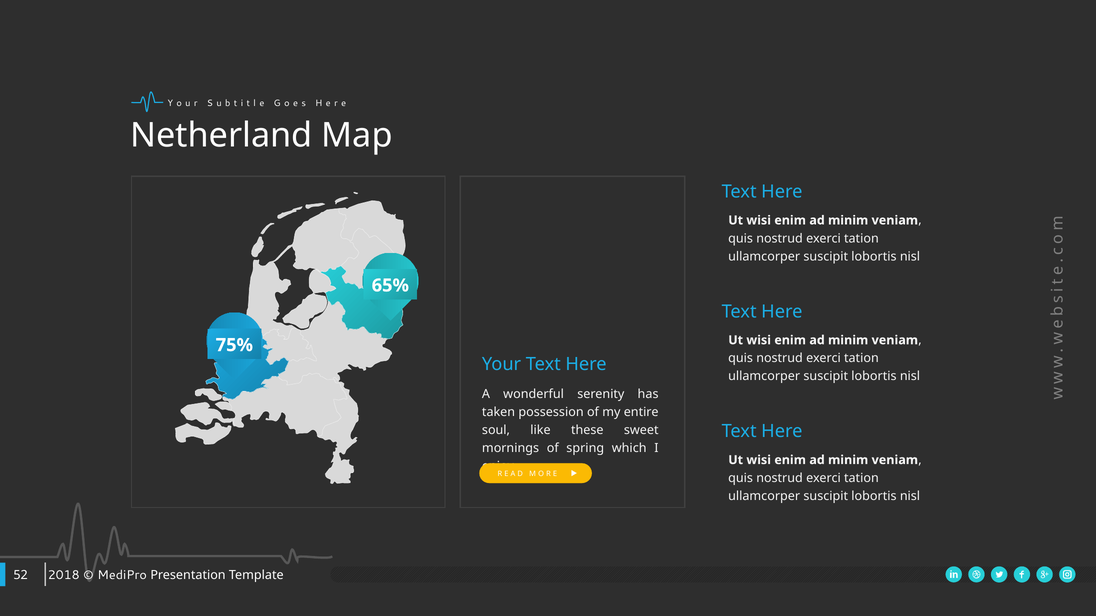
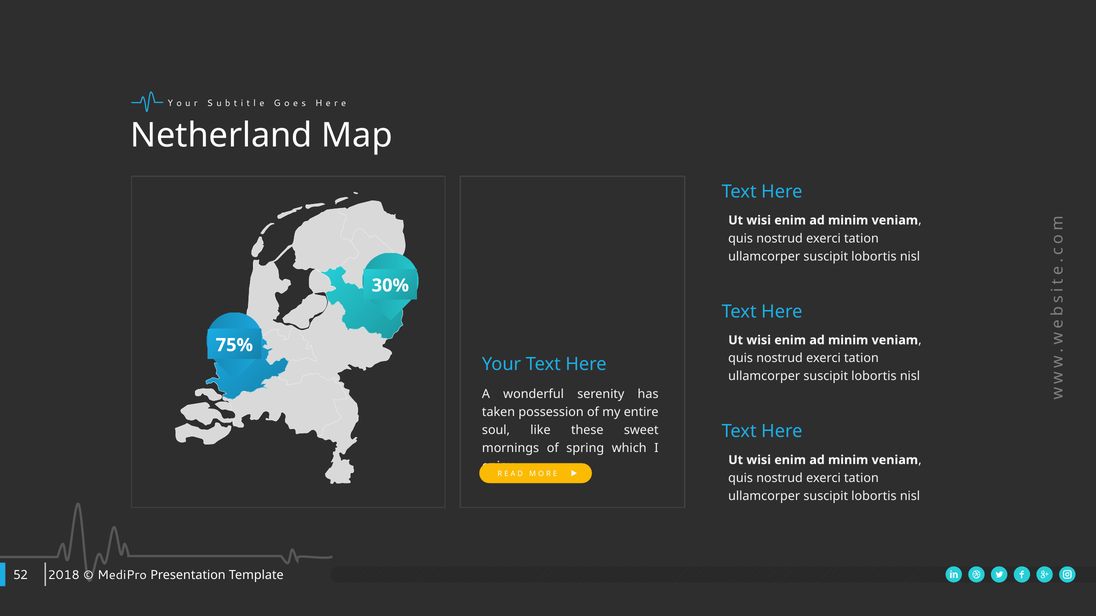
65%: 65% -> 30% (390, 286)
